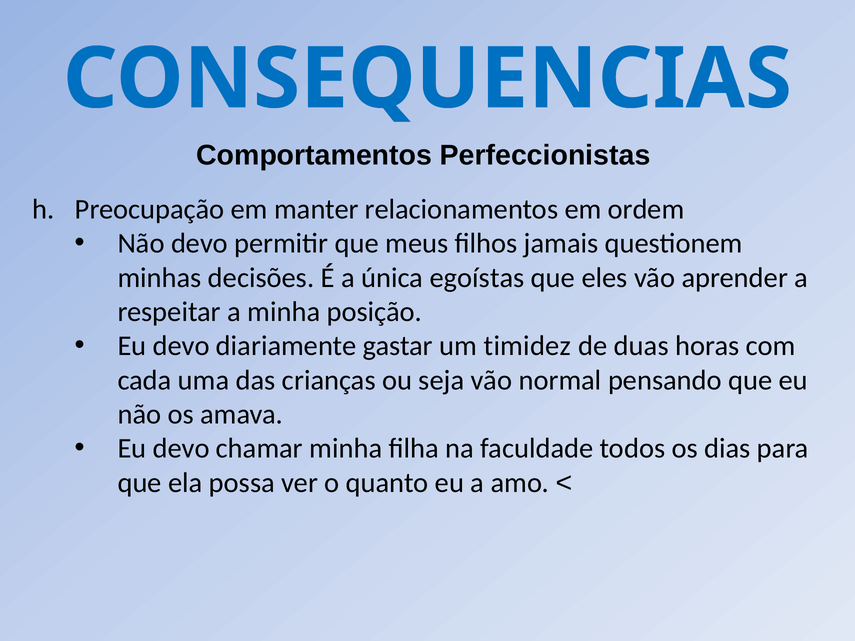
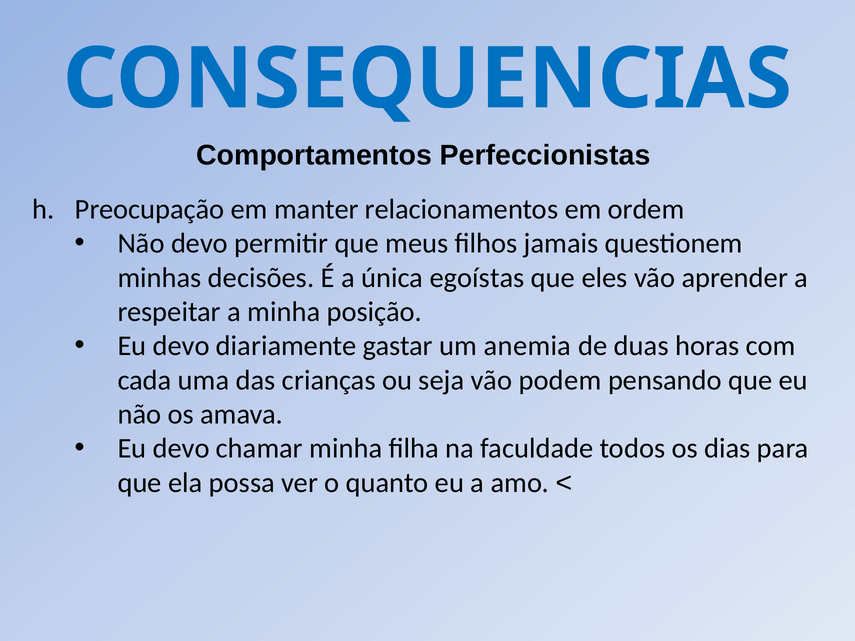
timidez: timidez -> anemia (527, 346)
normal: normal -> podem (560, 380)
